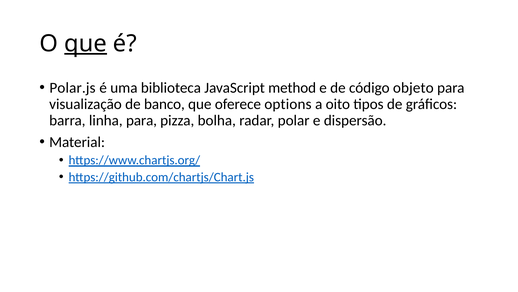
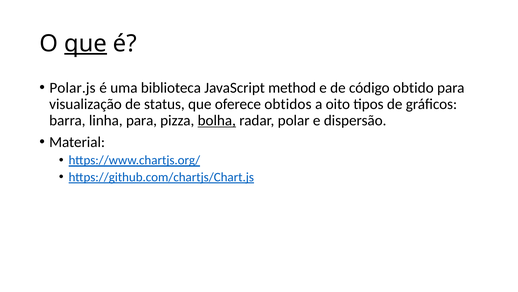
objeto: objeto -> obtido (413, 88)
banco: banco -> status (164, 104)
options: options -> obtidos (288, 104)
bolha underline: none -> present (217, 120)
